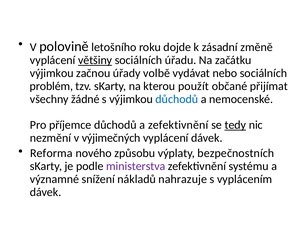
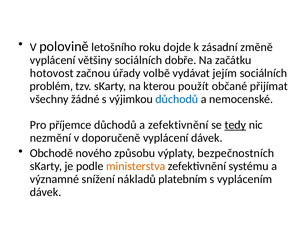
většiny underline: present -> none (95, 60)
úřadu: úřadu -> dobře (181, 60)
výjimkou: výjimkou -> hotovost (52, 73)
nebo: nebo -> jejím (225, 73)
výjimečných: výjimečných -> doporučeně (111, 137)
Reforma: Reforma -> Obchodě (51, 153)
ministerstva colour: purple -> orange (136, 166)
nahrazuje: nahrazuje -> platebním (183, 179)
